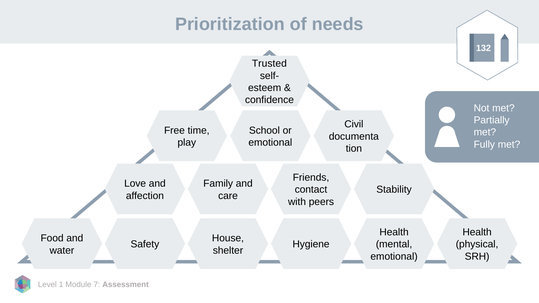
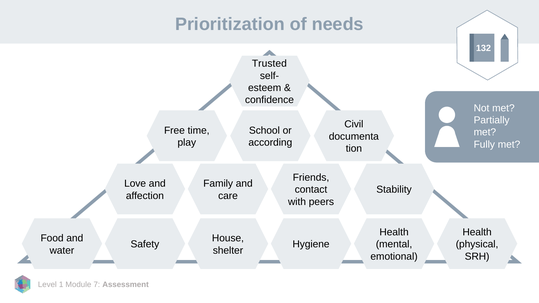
emotional: emotional -> according (270, 143)
